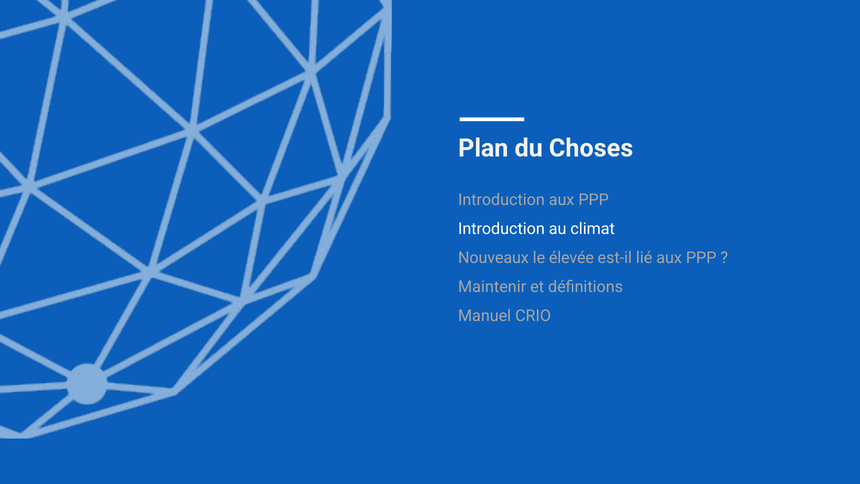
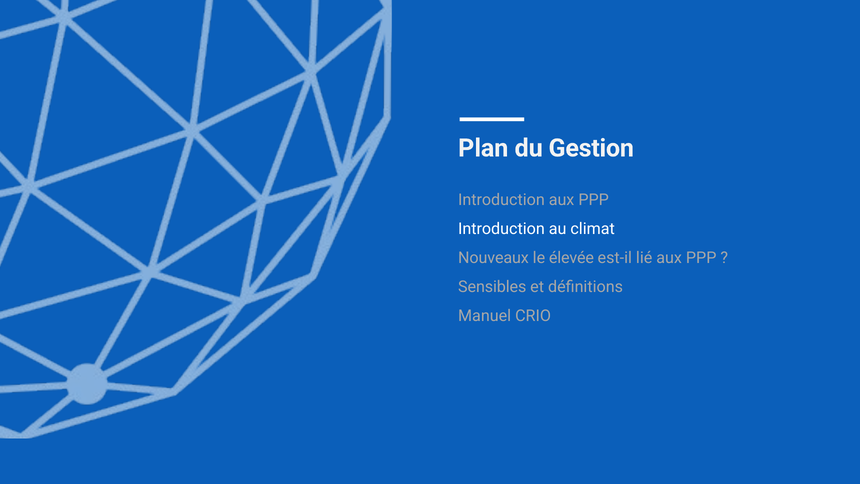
Choses: Choses -> Gestion (591, 148)
Maintenir: Maintenir -> Sensibles (492, 287)
